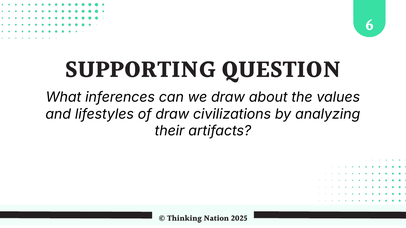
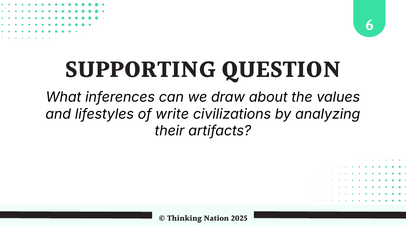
of draw: draw -> write (172, 114)
